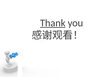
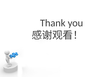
Thank underline: present -> none (53, 23)
